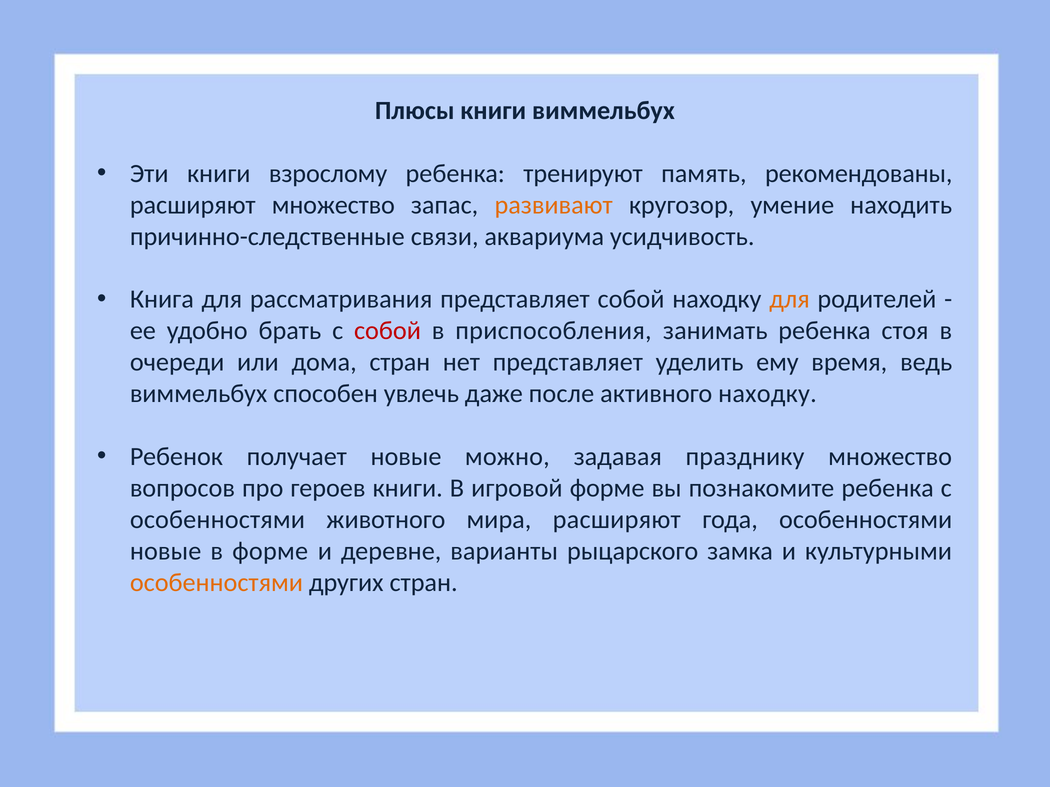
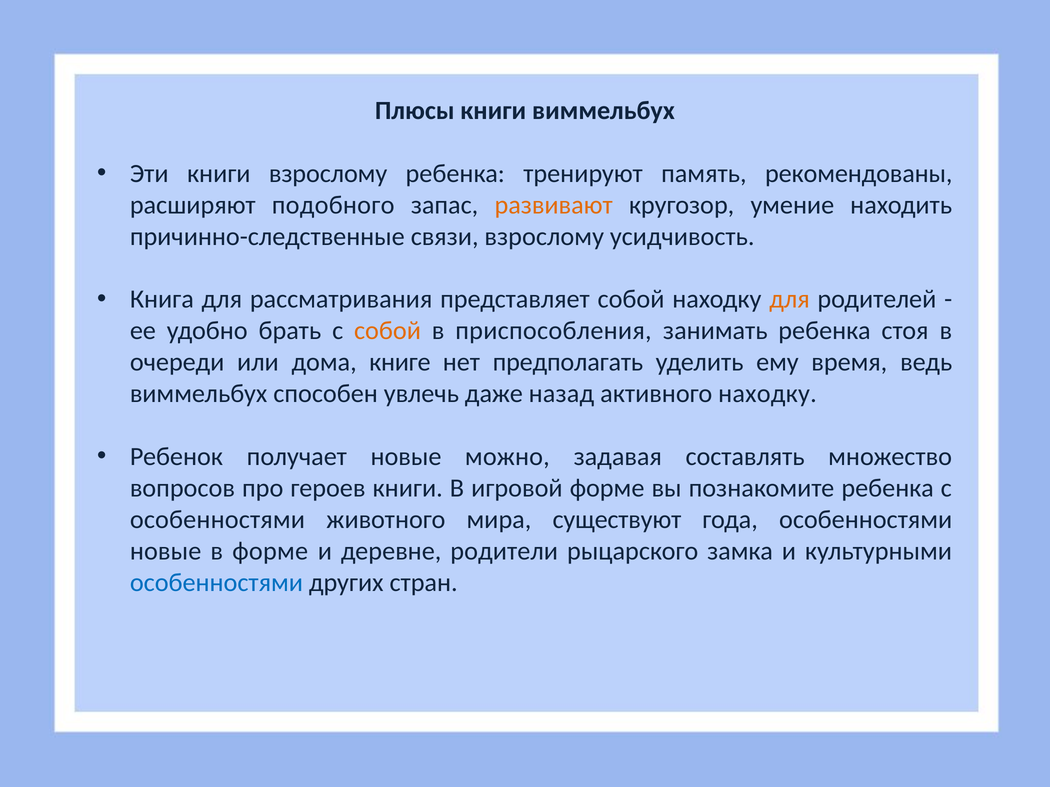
расширяют множество: множество -> подобного (333, 205)
связи аквариума: аквариума -> взрослому (544, 237)
собой colour: red -> orange (387, 331)
дома стран: стран -> книге (400, 363)
нет представляет: представляет -> предполагать (568, 363)
после: после -> назад (561, 394)
празднику: празднику -> составлять (745, 457)
мира расширяют: расширяют -> существуют (617, 520)
варианты: варианты -> родители (504, 552)
особенностями colour: orange -> blue (216, 583)
